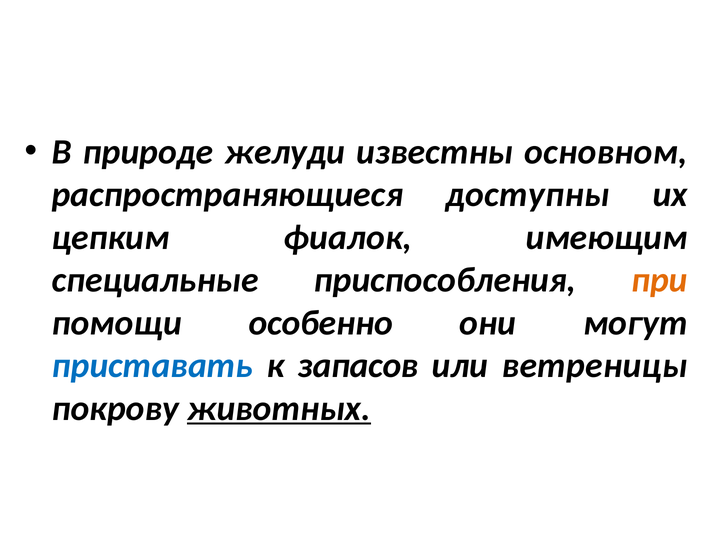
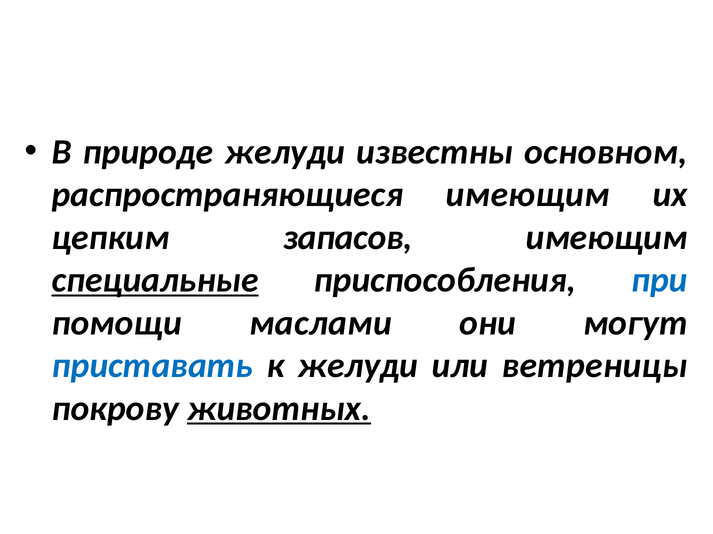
распространяющиеся доступны: доступны -> имеющим (528, 195)
фиалок: фиалок -> запасов (348, 238)
специальные underline: none -> present (155, 281)
при colour: orange -> blue (659, 281)
особенно: особенно -> маслами (320, 323)
к запасов: запасов -> желуди (358, 366)
